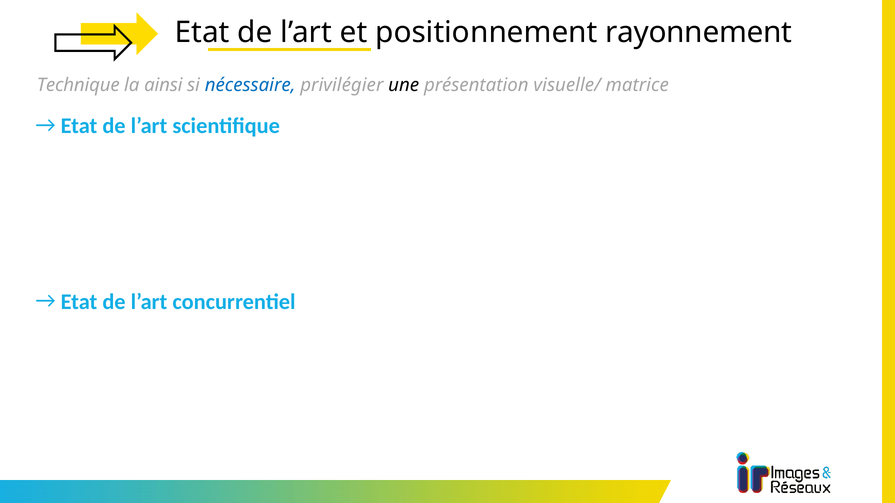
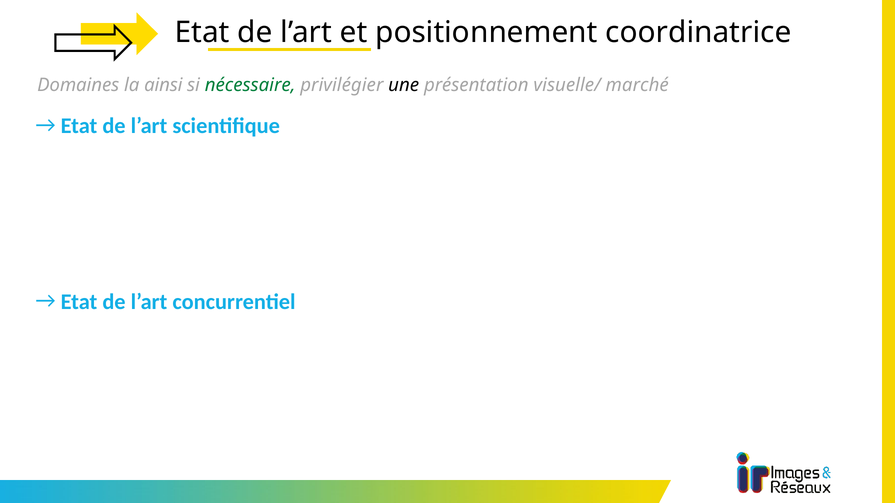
rayonnement: rayonnement -> coordinatrice (698, 32)
Technique: Technique -> Domaines (78, 85)
nécessaire colour: blue -> green (250, 85)
matrice: matrice -> marché (637, 85)
